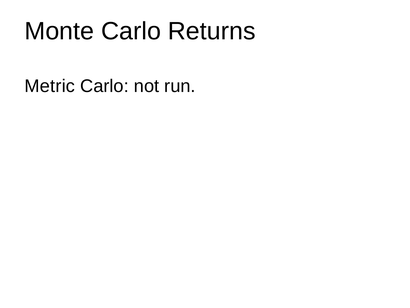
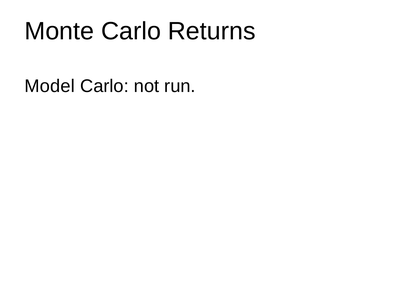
Metric: Metric -> Model (50, 86)
